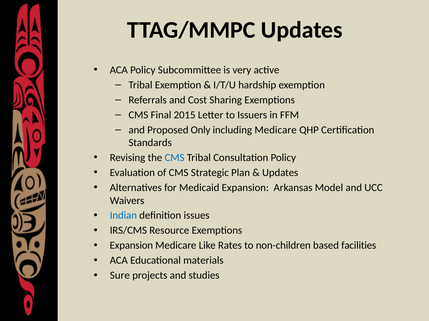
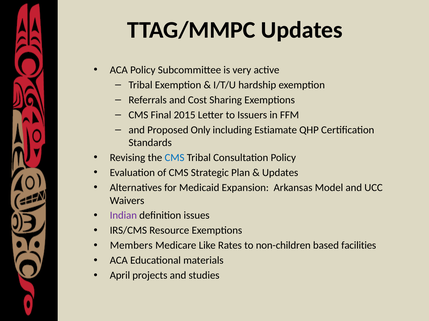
including Medicare: Medicare -> Estiamate (276, 130)
Indian colour: blue -> purple (123, 216)
Expansion: Expansion -> Members (131, 246)
Sure: Sure -> April (120, 276)
